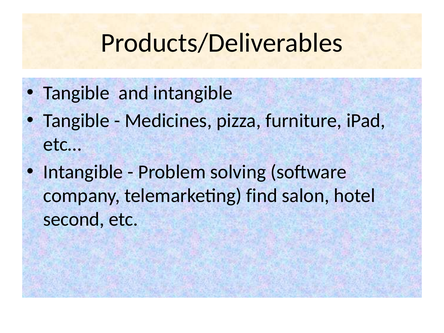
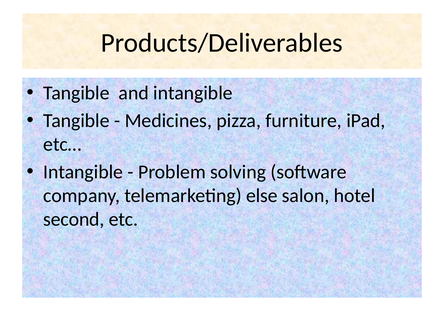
find: find -> else (262, 196)
